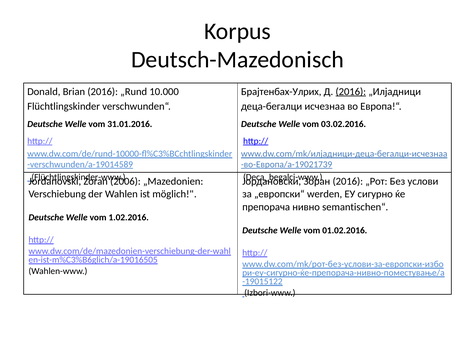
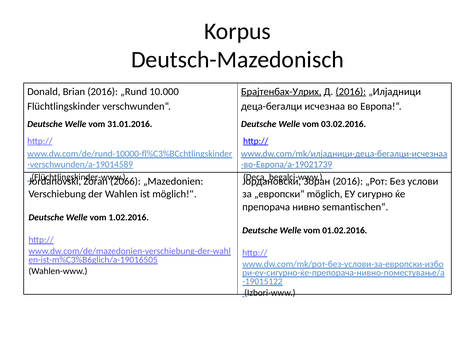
Брајтенбах-Улрих underline: none -> present (281, 92)
2006: 2006 -> 2066 (125, 181)
„европски“ werden: werden -> möglich (325, 194)
